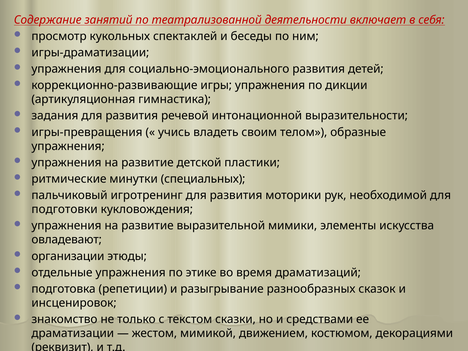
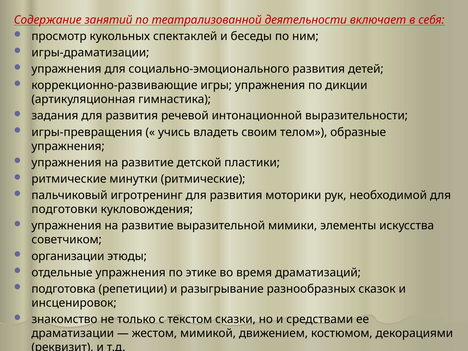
минутки специальных: специальных -> ритмические (203, 179)
овладевают: овладевают -> советчиком (67, 240)
